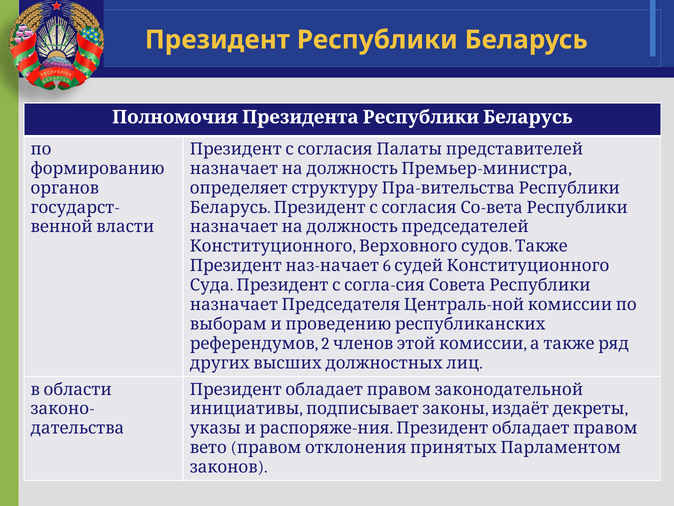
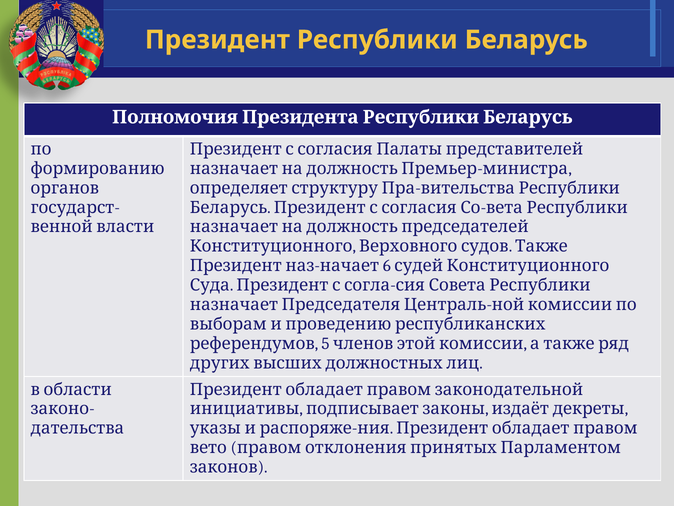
2: 2 -> 5 (325, 343)
